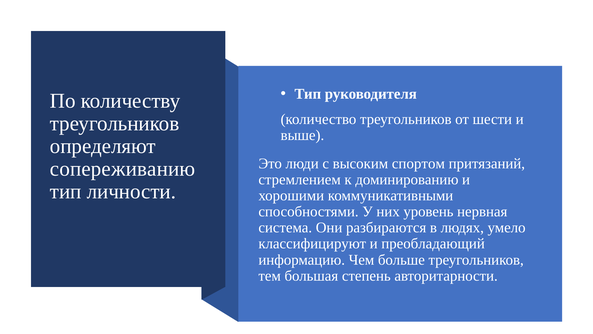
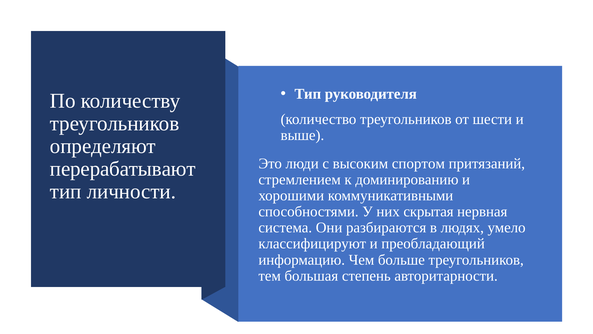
сопереживанию: сопереживанию -> перерабатывают (123, 169)
уровень: уровень -> скрытая (429, 211)
